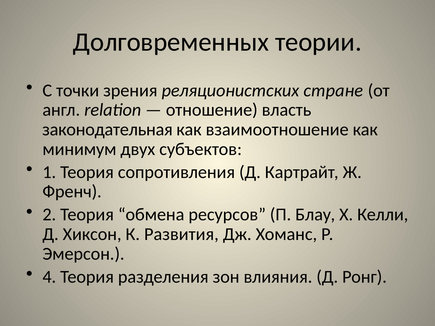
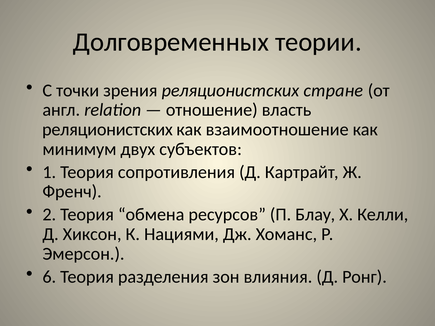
законодательная: законодательная -> реляционистских (107, 130)
Развития: Развития -> Нациями (181, 234)
4: 4 -> 6 (49, 277)
